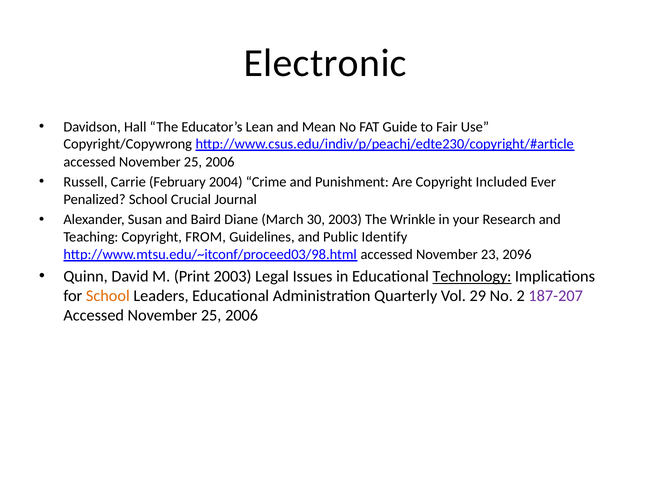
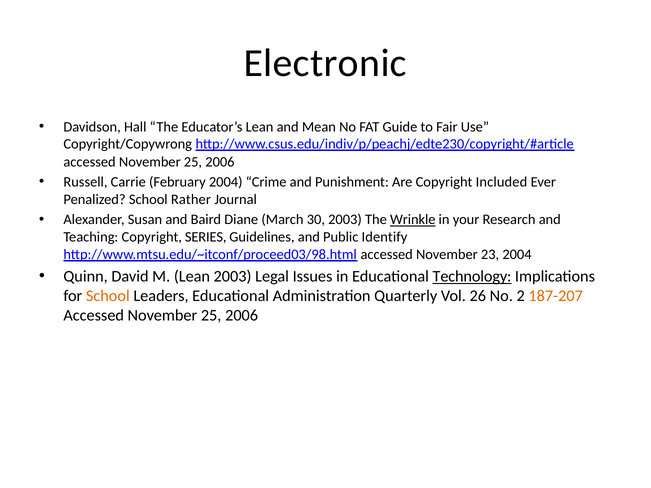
Crucial: Crucial -> Rather (191, 200)
Wrinkle underline: none -> present (413, 220)
FROM: FROM -> SERIES (206, 237)
23 2096: 2096 -> 2004 (517, 254)
M Print: Print -> Lean (192, 277)
29: 29 -> 26 (478, 296)
187-207 colour: purple -> orange (556, 296)
